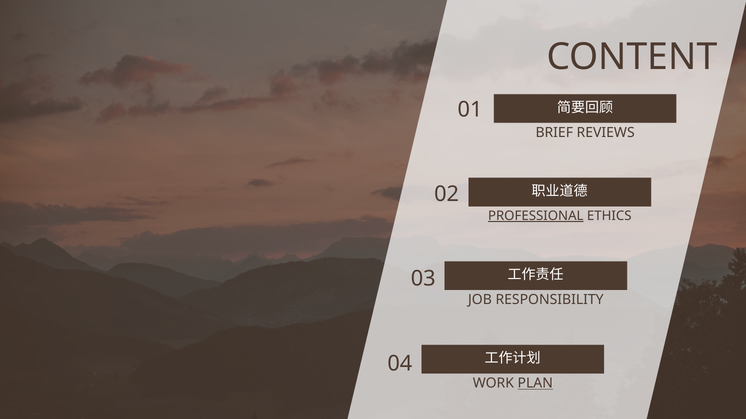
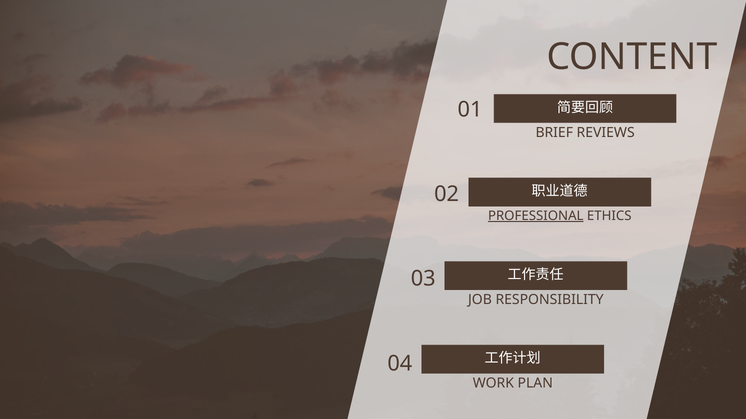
PLAN underline: present -> none (535, 384)
